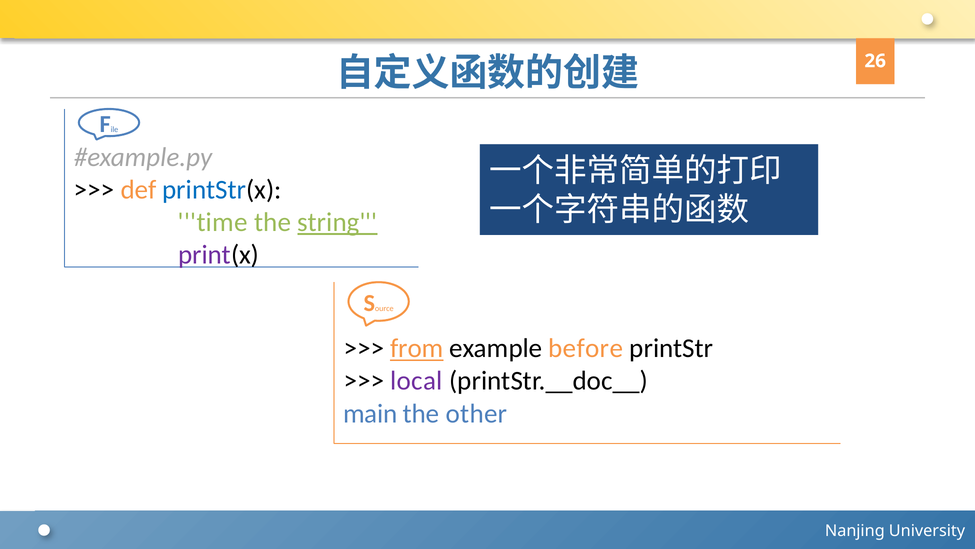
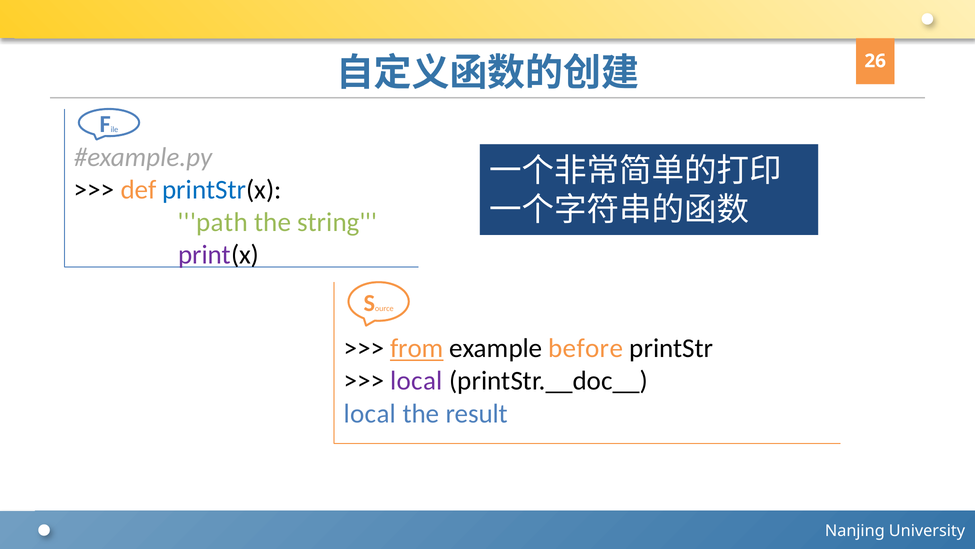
time: time -> path (213, 222)
string underline: present -> none (337, 222)
main: main -> local (370, 413)
other: other -> result (477, 413)
